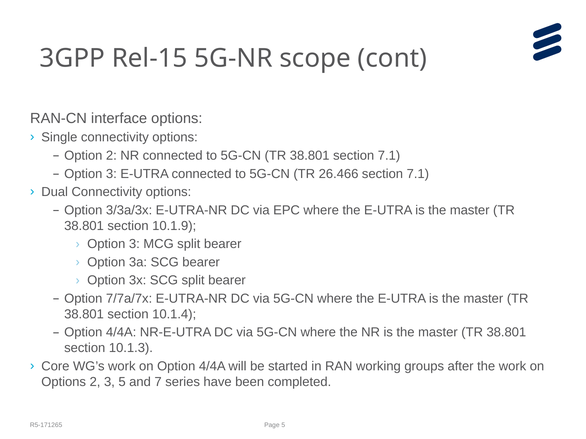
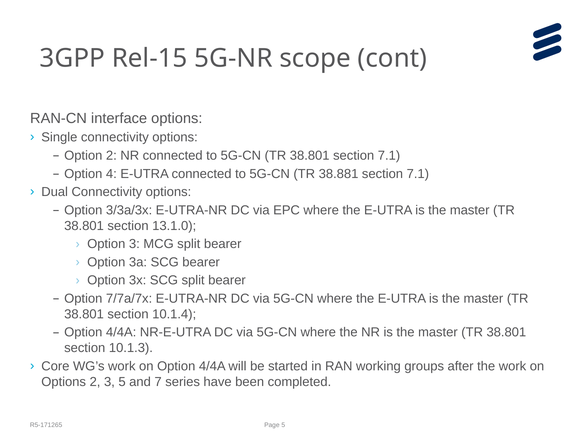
3: 3 -> 4 (111, 174)
26.466: 26.466 -> 38.881 (339, 174)
10.1.9: 10.1.9 -> 13.1.0 (174, 226)
